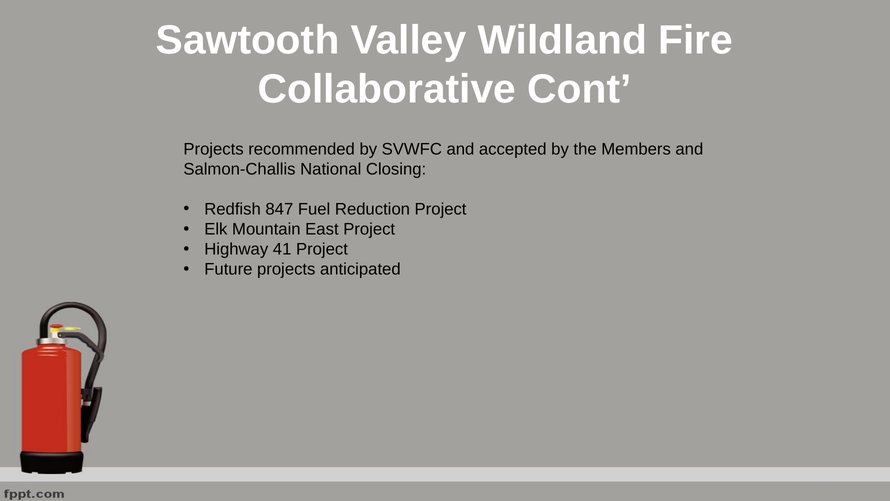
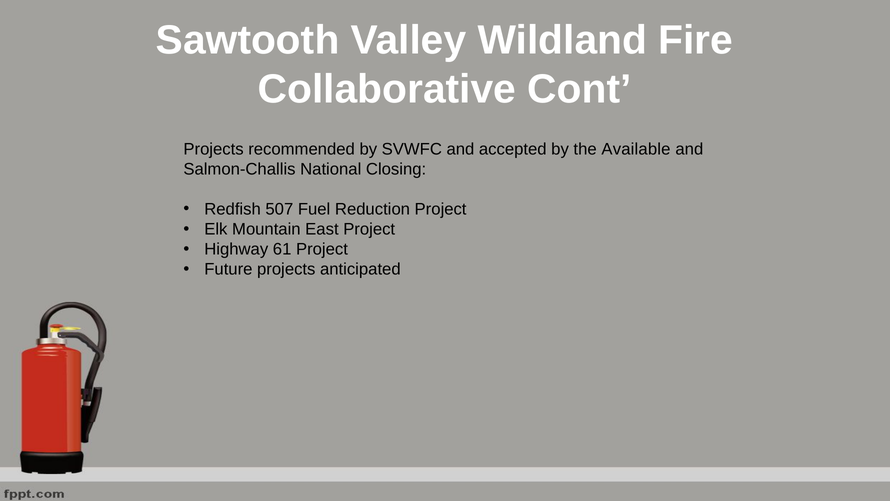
Members: Members -> Available (636, 149)
847: 847 -> 507 (279, 209)
41: 41 -> 61 (282, 249)
